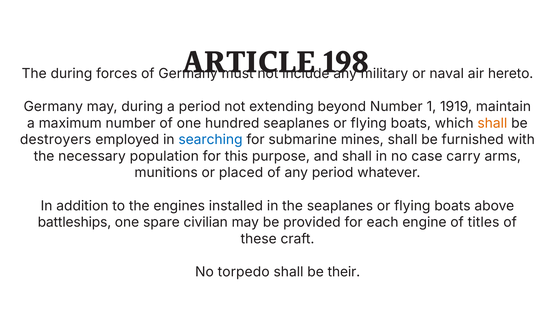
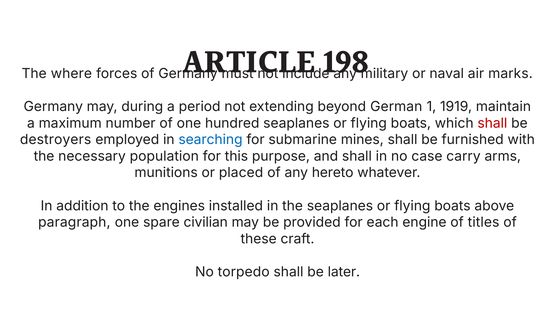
The during: during -> where (71, 74)
hereto: hereto -> marks (510, 74)
beyond Number: Number -> German (396, 107)
shall colour: orange -> red (492, 123)
any period: period -> hereto (333, 173)
battleships: battleships -> paragraph (74, 223)
their: their -> later (344, 272)
